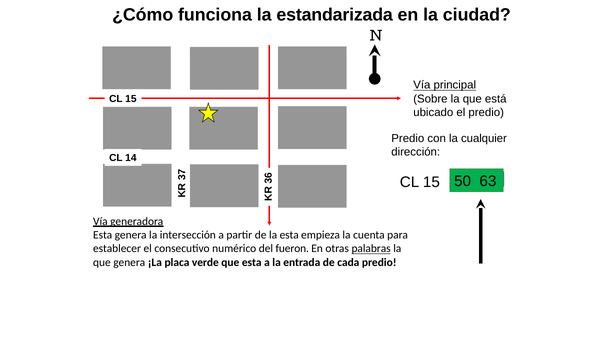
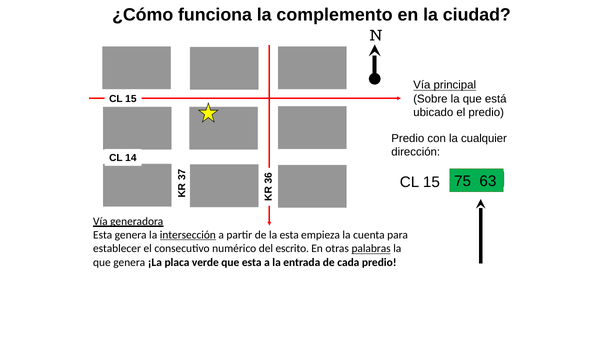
estandarizada: estandarizada -> complemento (335, 15)
50: 50 -> 75 (463, 181)
intersección underline: none -> present (188, 235)
fueron: fueron -> escrito (292, 248)
